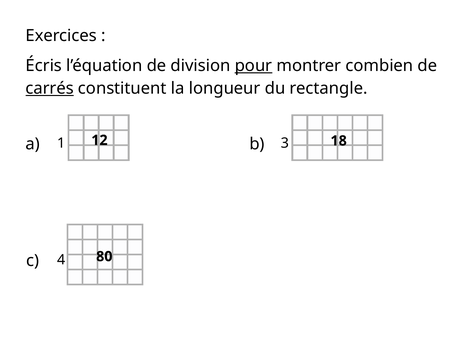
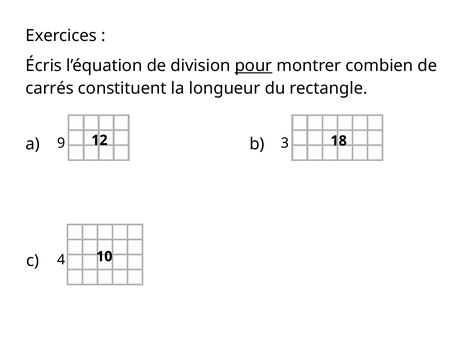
carrés underline: present -> none (50, 88)
1: 1 -> 9 (61, 143)
80: 80 -> 10 (104, 257)
